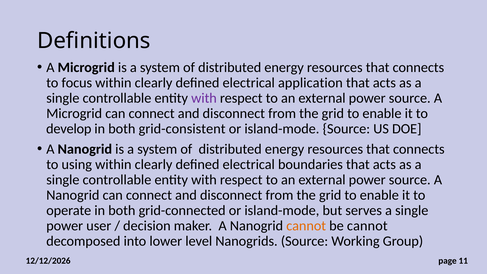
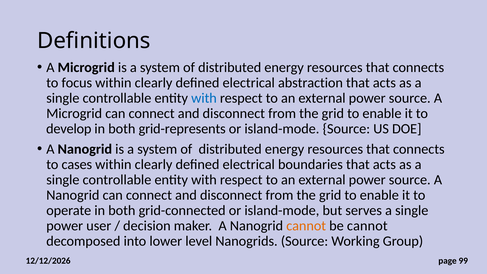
application: application -> abstraction (310, 83)
with colour: purple -> blue (204, 98)
grid-consistent: grid-consistent -> grid-represents (182, 129)
using: using -> cases (77, 164)
11: 11 -> 99 (463, 261)
